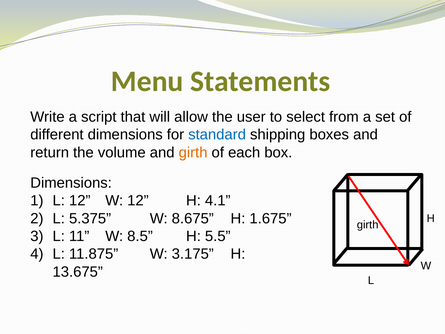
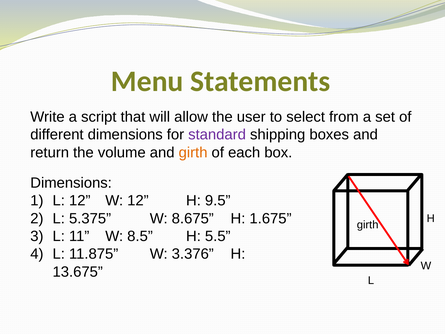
standard colour: blue -> purple (217, 135)
4.1: 4.1 -> 9.5 (218, 201)
3.175: 3.175 -> 3.376 (193, 254)
